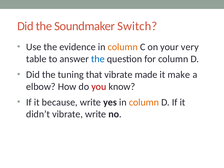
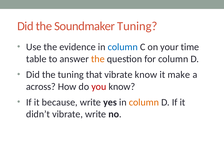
Soundmaker Switch: Switch -> Tuning (137, 26)
column colour: orange -> blue (123, 47)
very: very -> time (190, 47)
the colour: blue -> orange (98, 59)
vibrate made: made -> know (146, 75)
elbow: elbow -> across (41, 87)
